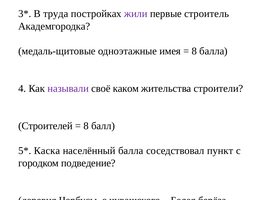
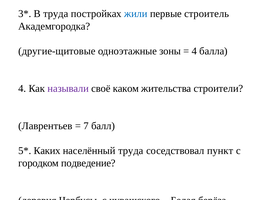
жили colour: purple -> blue (136, 14)
медаль-щитовые: медаль-щитовые -> другие-щитовые (57, 51)
имея: имея -> зоны (170, 51)
8: 8 -> 4 (194, 51)
Строителей: Строителей -> Лаврентьев (45, 126)
8: 8 -> 7 (86, 126)
Каска: Каска -> Каких (47, 150)
населённый балла: балла -> труда (131, 150)
